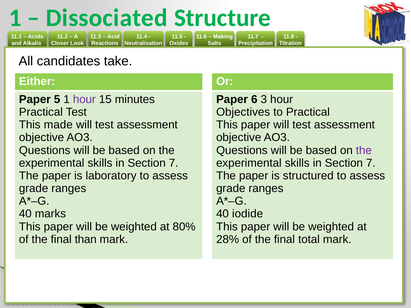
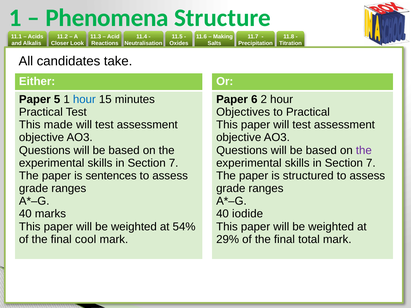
Dissociated: Dissociated -> Phenomena (107, 18)
hour colour: purple -> blue (84, 99)
3: 3 -> 2 (264, 99)
laboratory: laboratory -> sentences (111, 176)
80%: 80% -> 54% (184, 227)
than: than -> cool (86, 240)
28%: 28% -> 29% (228, 240)
